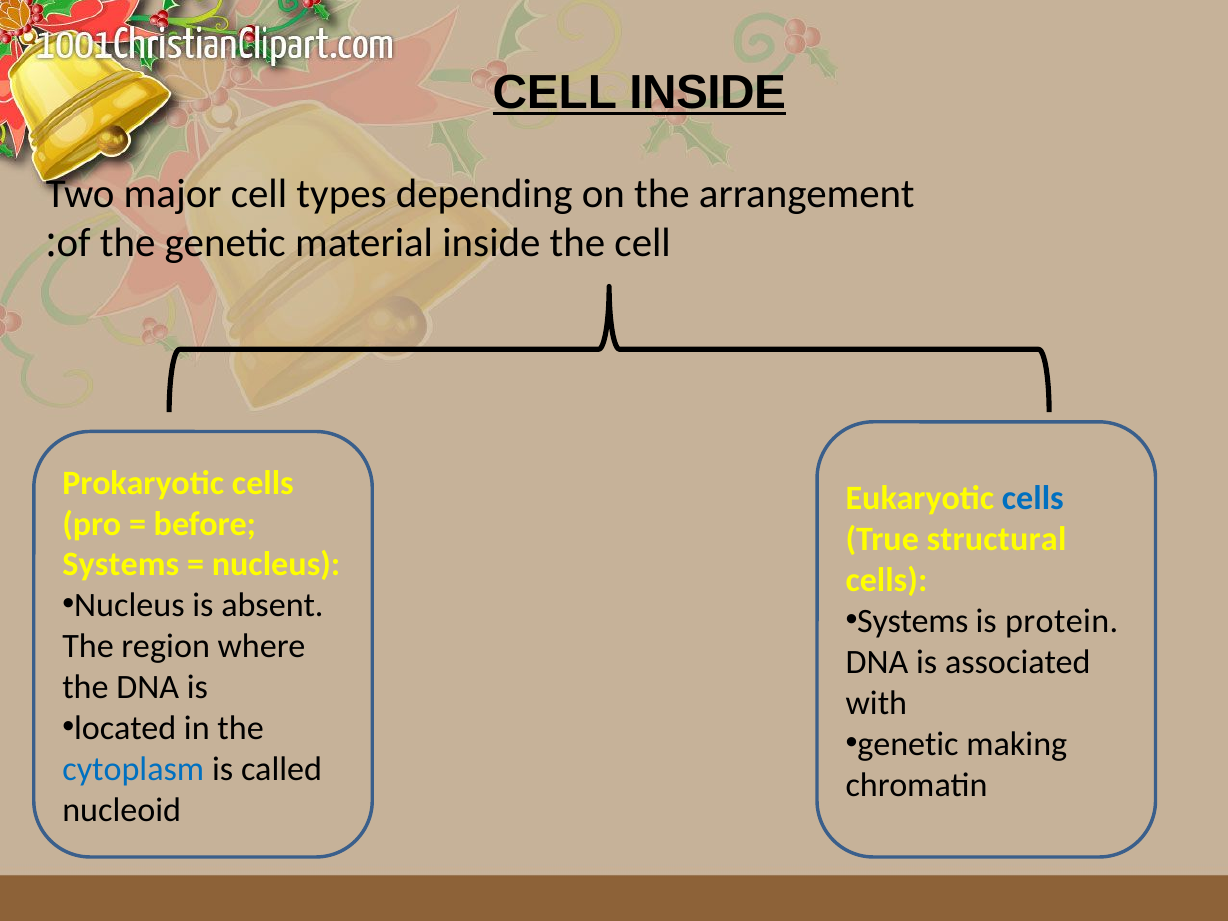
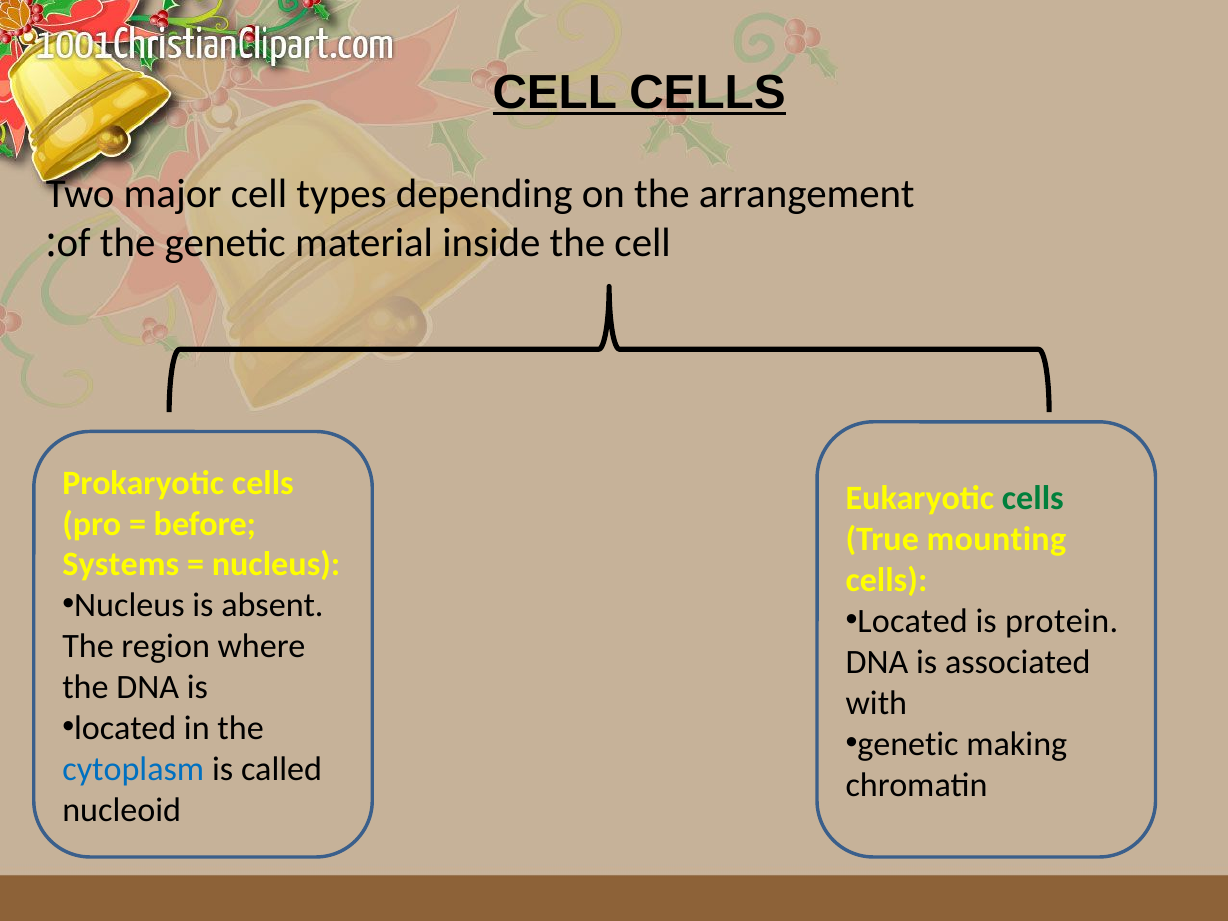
CELL INSIDE: INSIDE -> CELLS (707, 93)
cells colour: blue -> green (1033, 498)
structural: structural -> mounting (996, 539)
Systems: Systems -> Located (913, 621)
